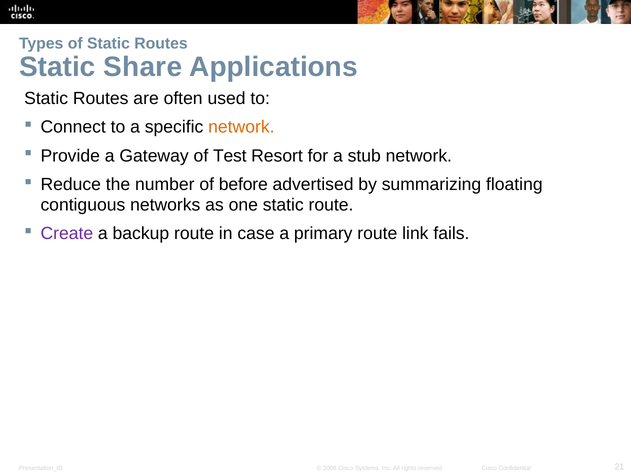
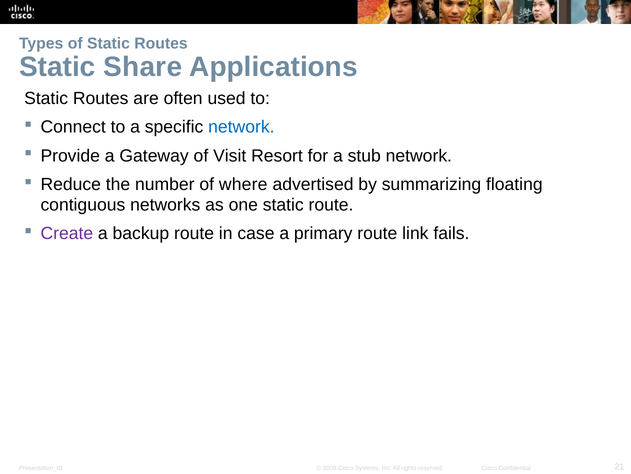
network colour: orange -> blue (241, 127)
Test: Test -> Visit (230, 156)
before: before -> where (243, 184)
